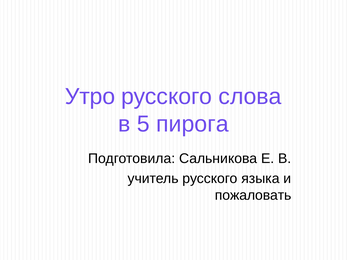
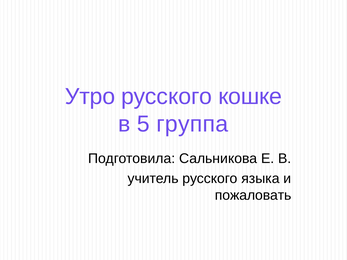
слова: слова -> кошке (250, 96)
пирога: пирога -> группа (192, 124)
